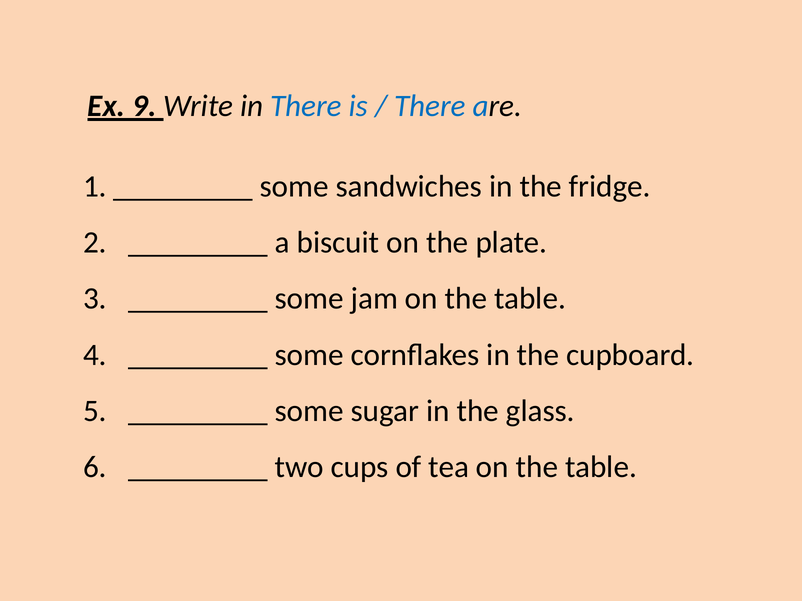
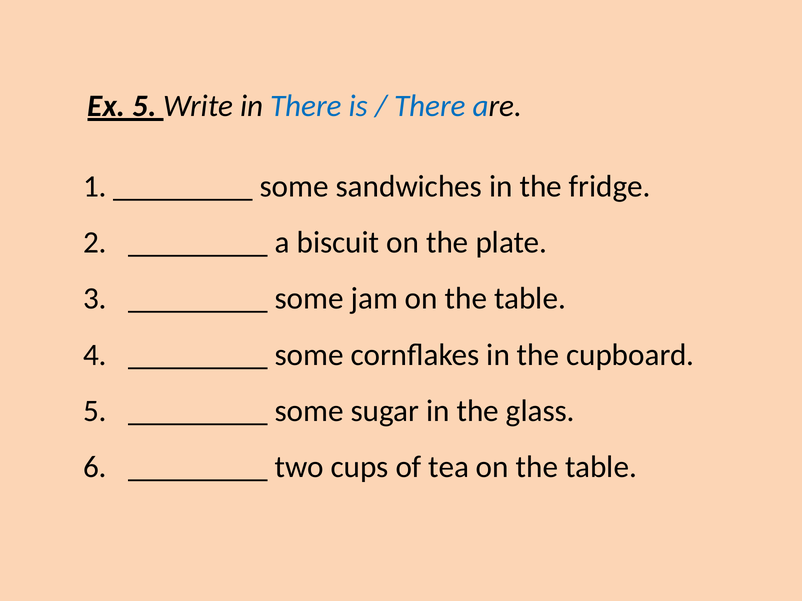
Ex 9: 9 -> 5 (144, 106)
